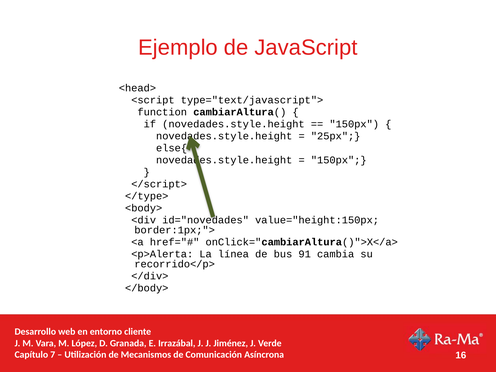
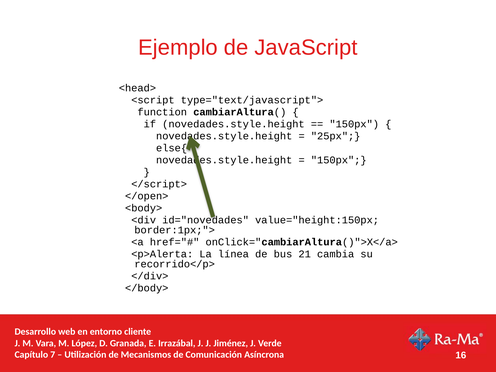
</type>: </type> -> </open> (147, 196)
91: 91 -> 21 (305, 254)
